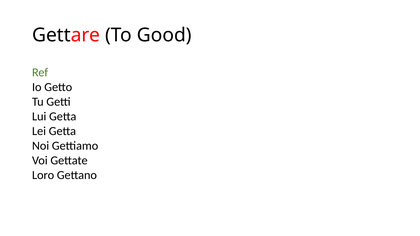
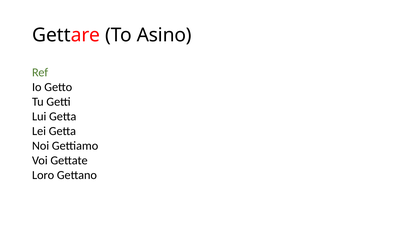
Good: Good -> Asino (164, 35)
